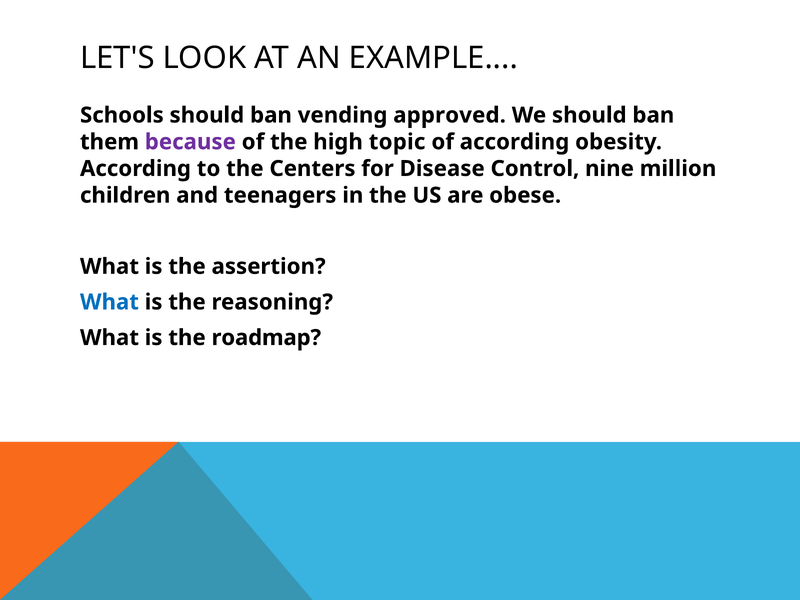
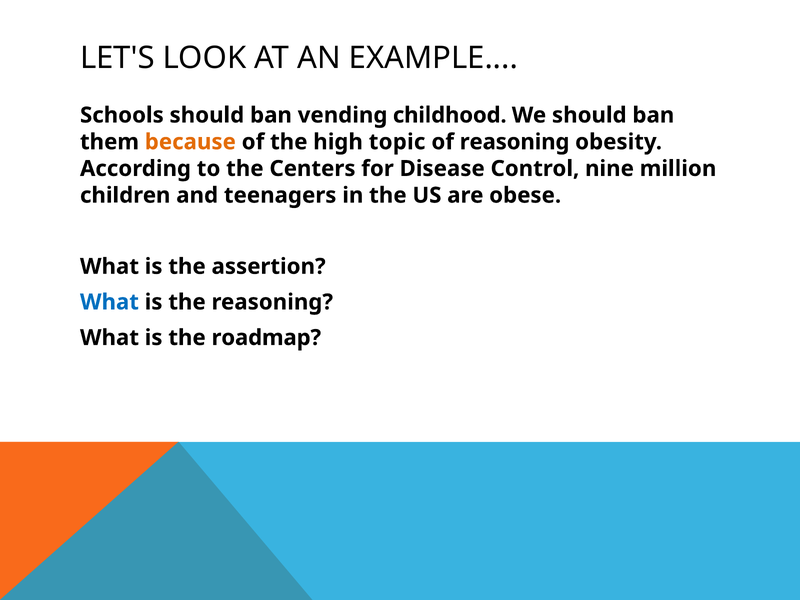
approved: approved -> childhood (450, 115)
because colour: purple -> orange (190, 142)
of according: according -> reasoning (515, 142)
